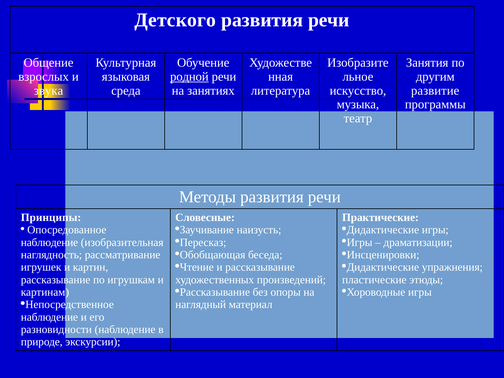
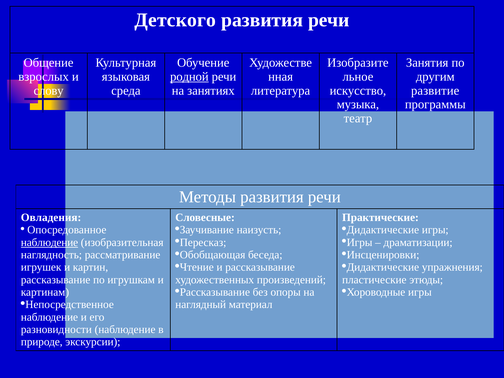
звука: звука -> слову (49, 91)
Принципы: Принципы -> Овладения (51, 218)
наблюдение underline: none -> present (49, 242)
